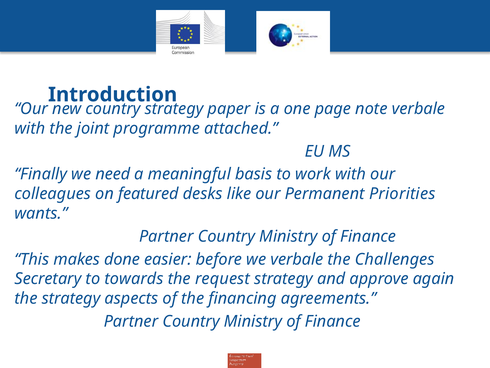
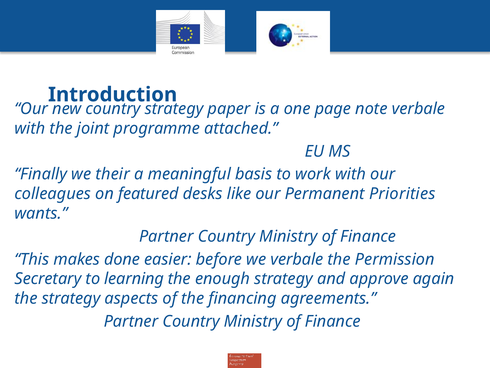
need: need -> their (113, 174)
Challenges: Challenges -> Permission (395, 259)
towards: towards -> learning (134, 279)
request: request -> enough (223, 279)
